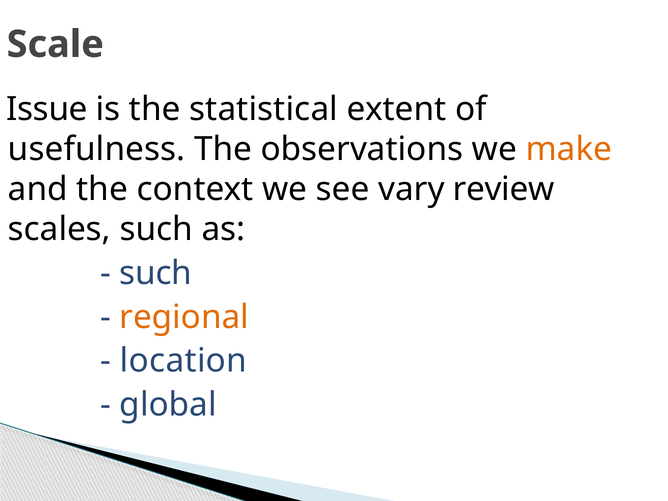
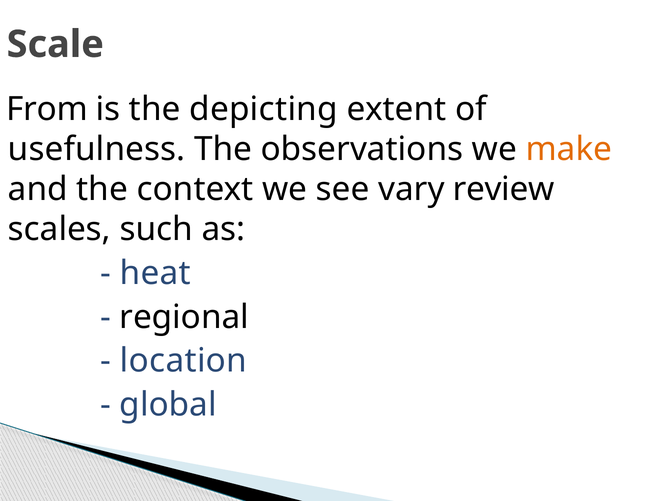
Issue: Issue -> From (47, 109)
statistical: statistical -> depicting (264, 109)
such: such -> heat (155, 273)
regional colour: orange -> black (184, 317)
